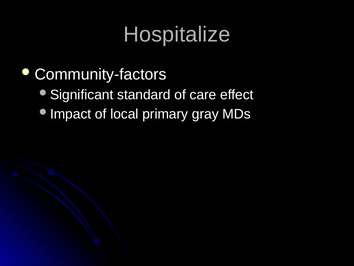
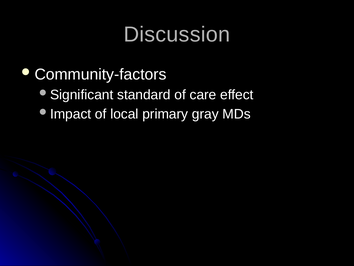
Hospitalize: Hospitalize -> Discussion (177, 34)
